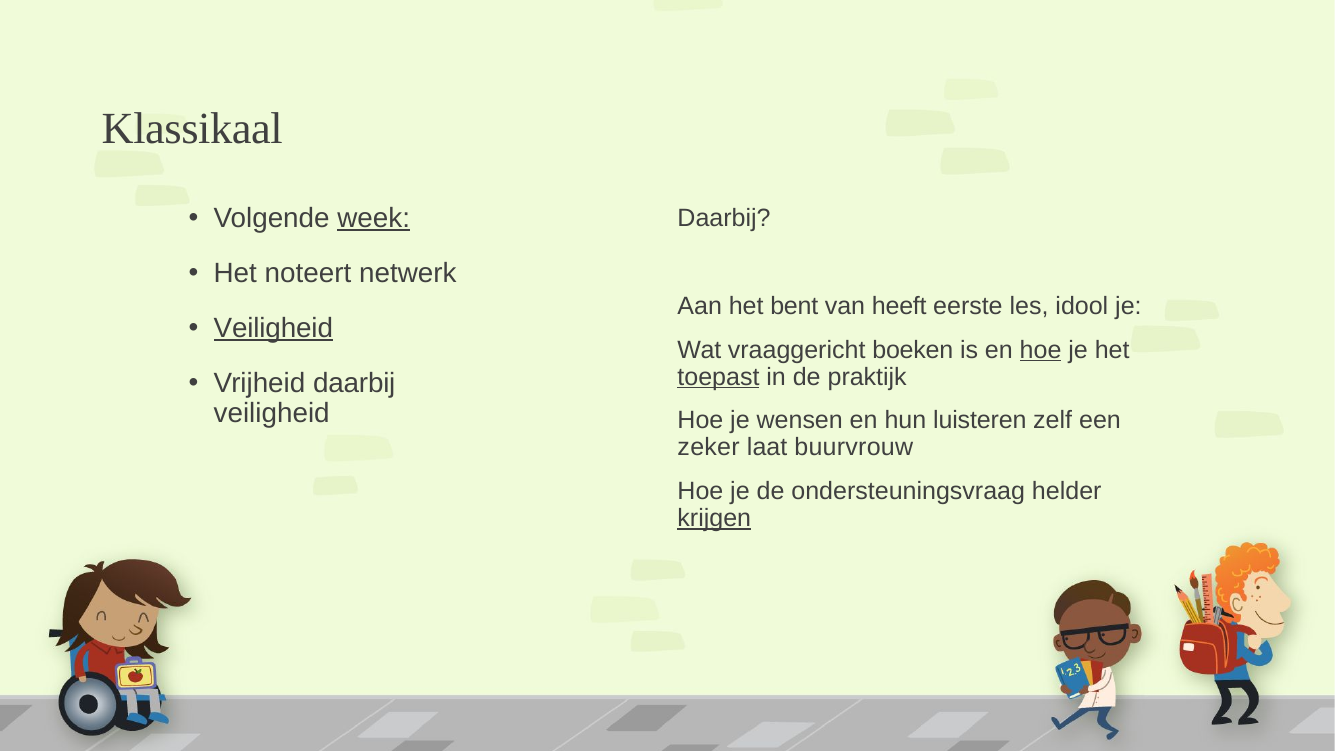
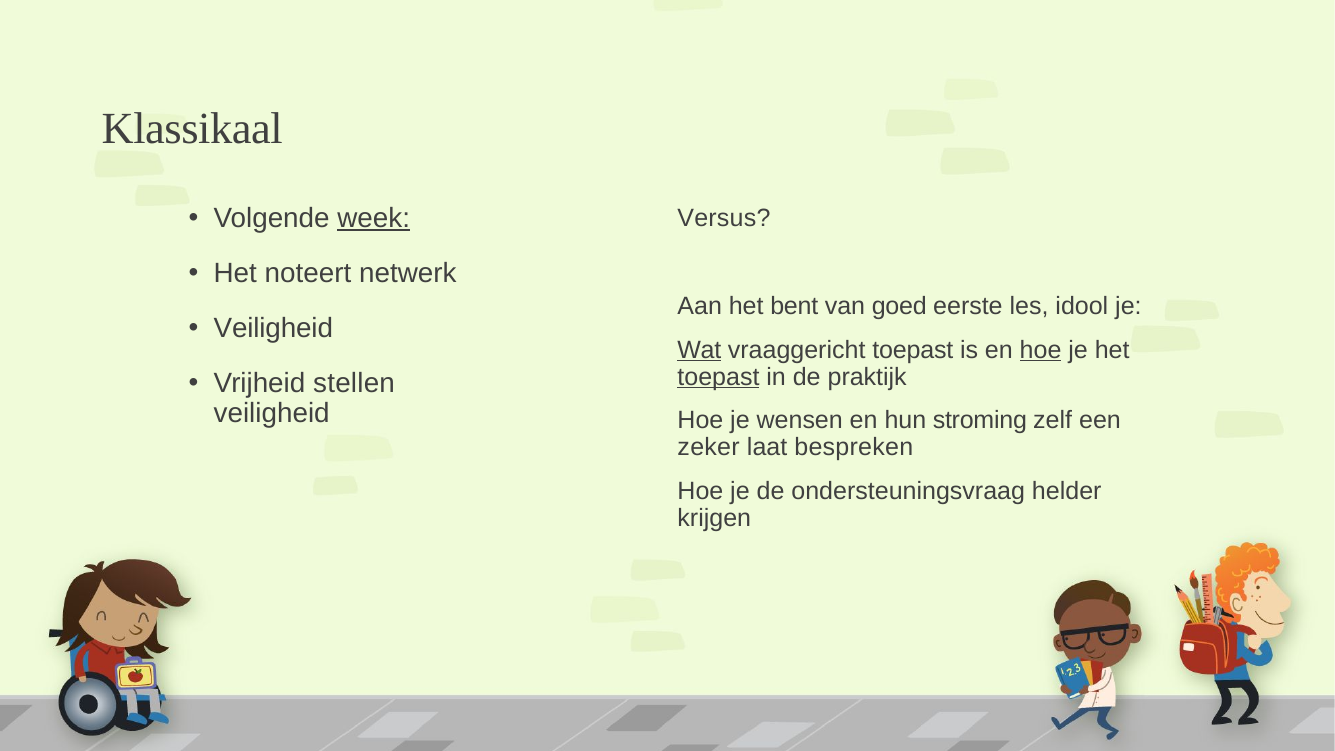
Daarbij: Daarbij -> Versus (724, 219)
heeft: heeft -> goed (899, 306)
Veiligheid underline: present -> none (273, 328)
Wat underline: none -> present (699, 350)
vraaggericht boeken: boeken -> toepast (913, 350)
Vrijheid daarbij: daarbij -> stellen (354, 383)
luisteren: luisteren -> stroming (980, 420)
buurvrouw: buurvrouw -> bespreken (854, 448)
krijgen underline: present -> none (714, 518)
